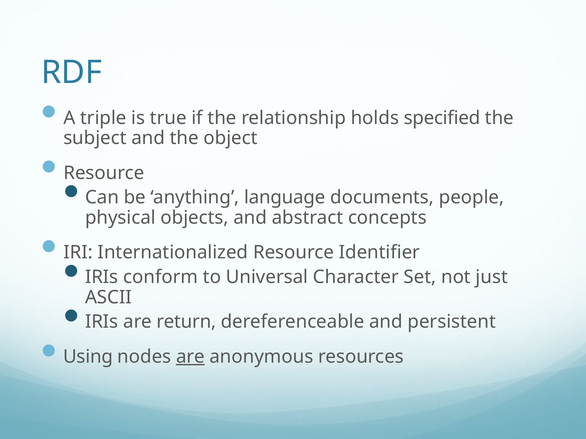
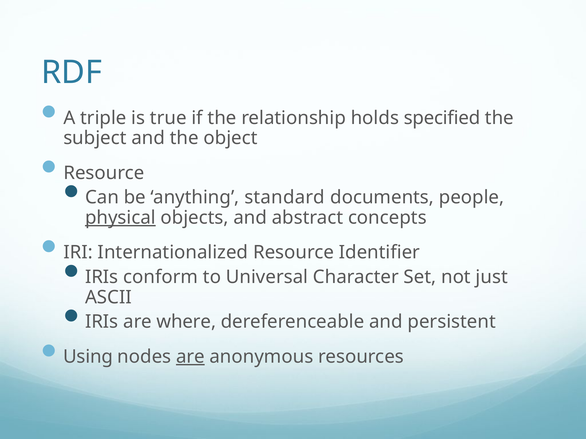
language: language -> standard (285, 198)
physical underline: none -> present (120, 218)
return: return -> where (186, 322)
